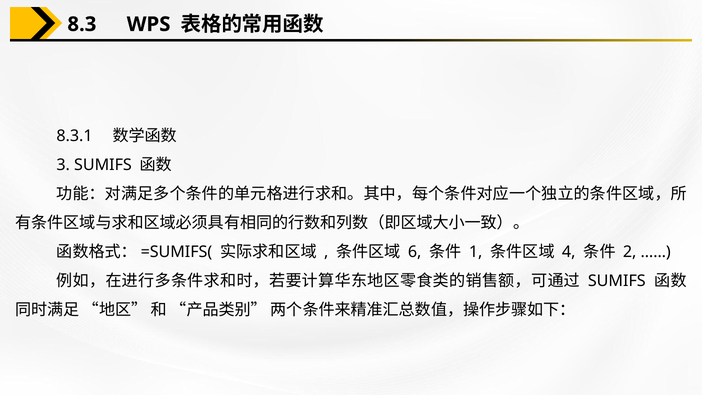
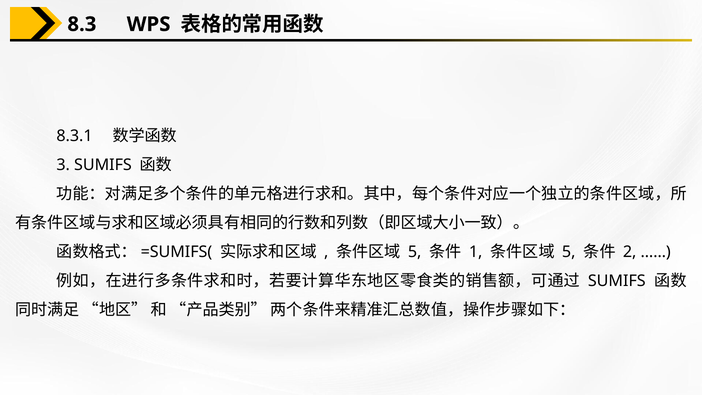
6: 6 -> 5 (415, 252)
4: 4 -> 5 (569, 252)
